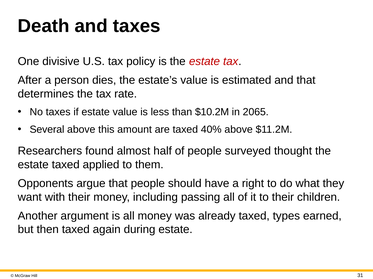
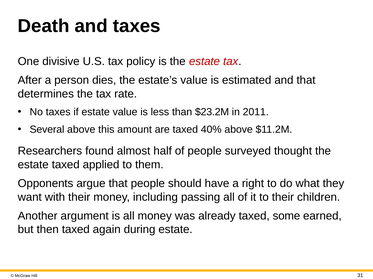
$10.2M: $10.2M -> $23.2M (212, 112)
2065: 2065 -> 2011 (256, 112)
types: types -> some (286, 216)
